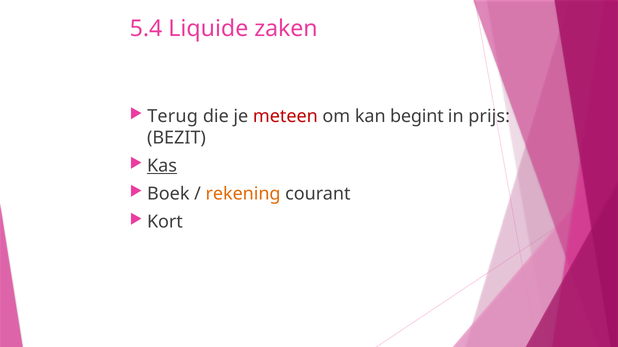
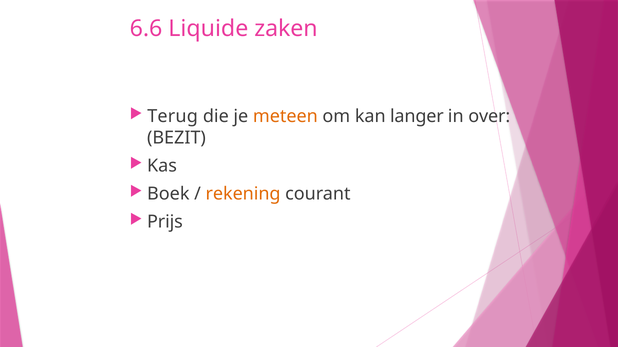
5.4: 5.4 -> 6.6 (146, 29)
meteen colour: red -> orange (285, 117)
begint: begint -> langer (417, 117)
prijs: prijs -> over (489, 117)
Kas underline: present -> none (162, 166)
Kort: Kort -> Prijs (165, 222)
